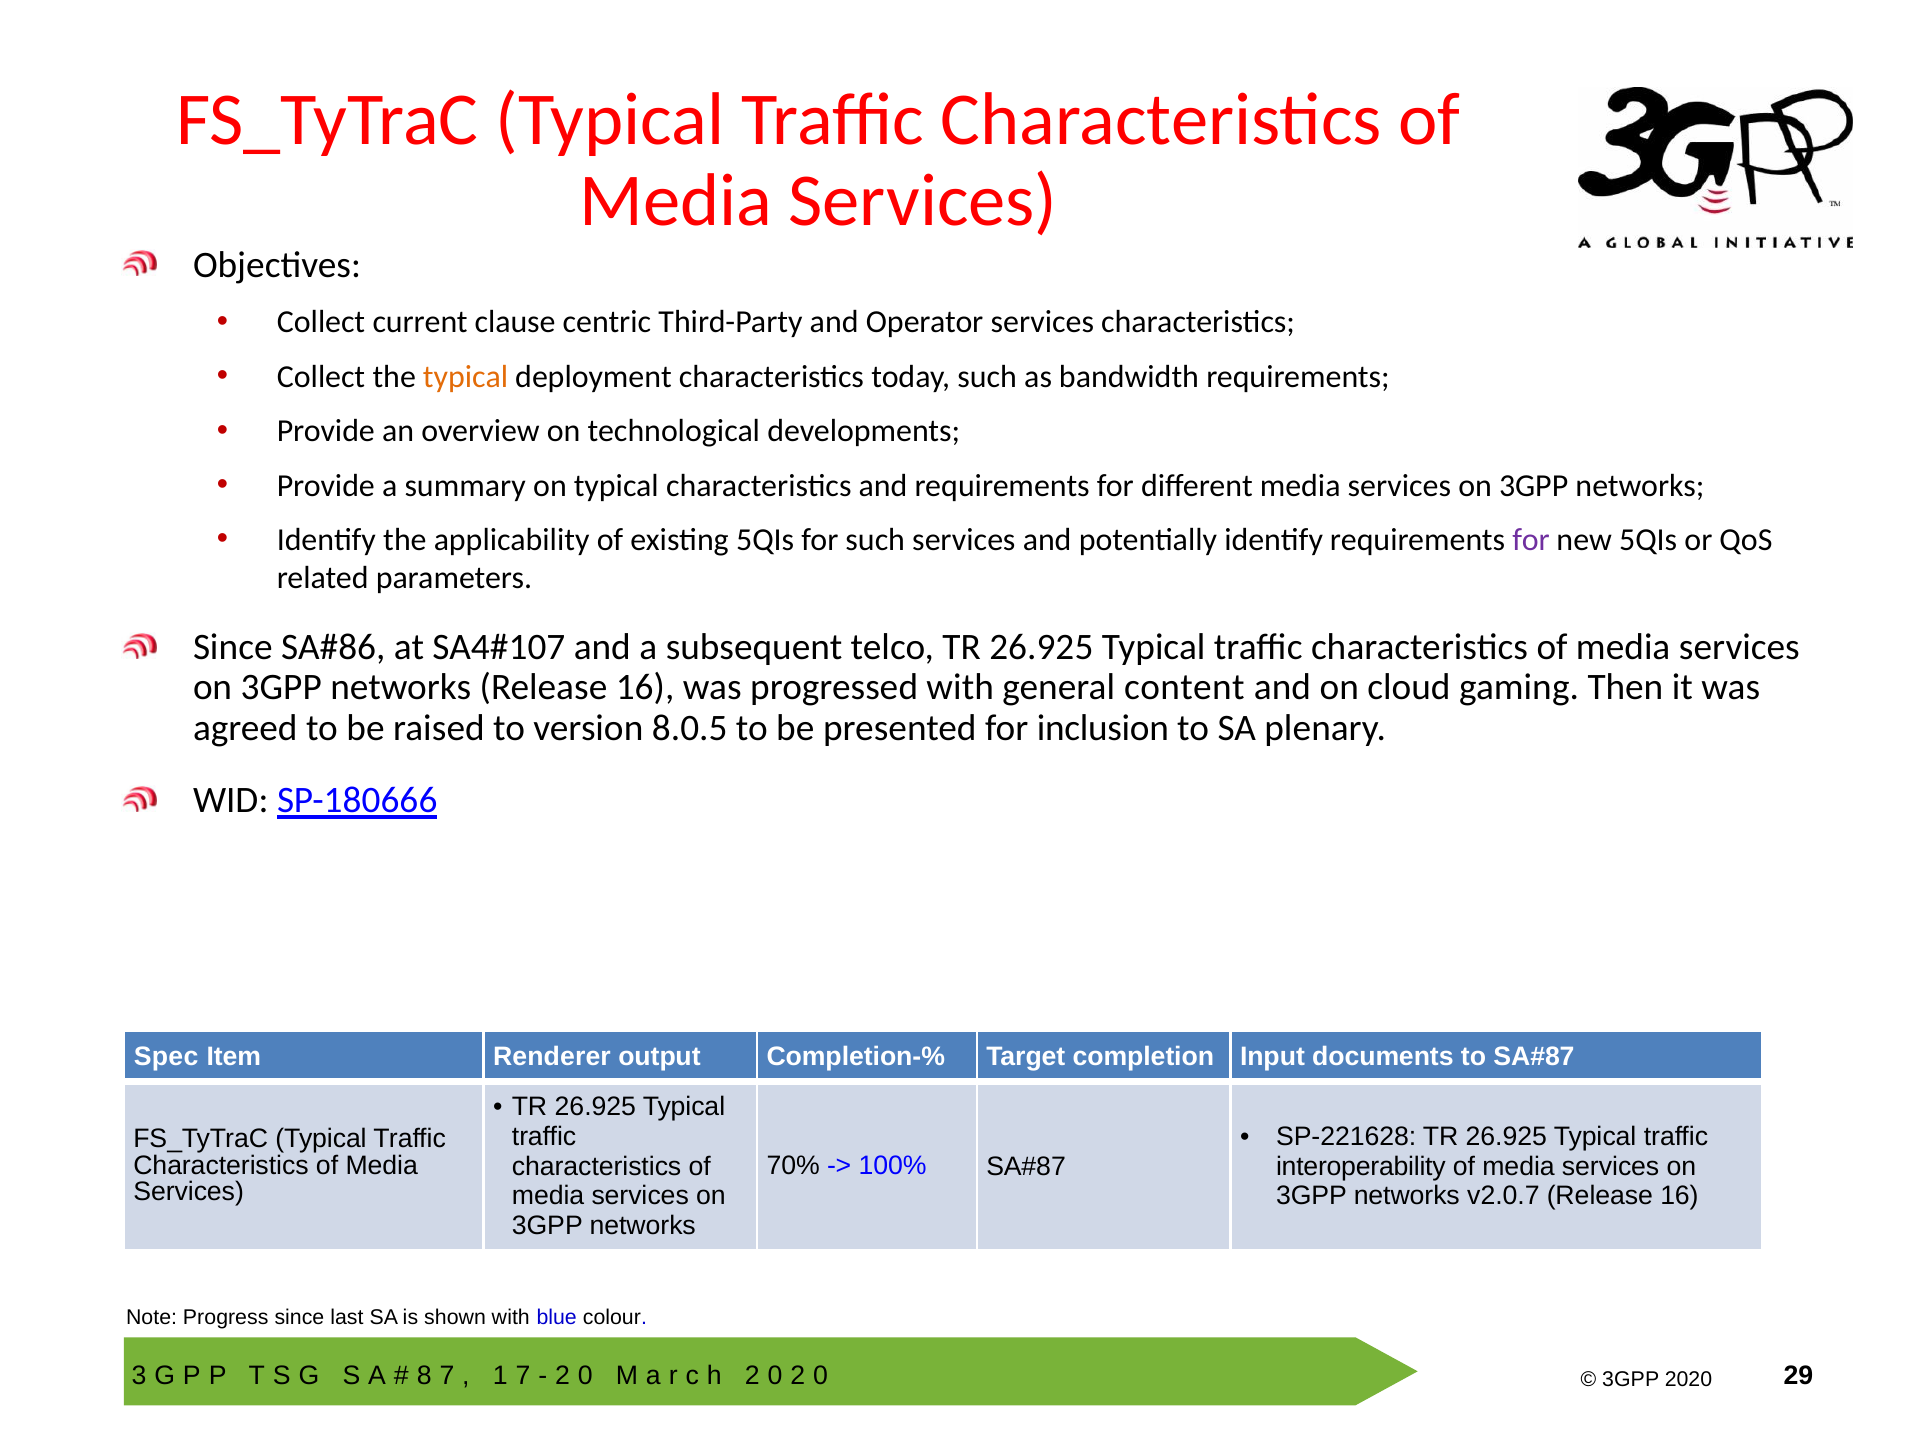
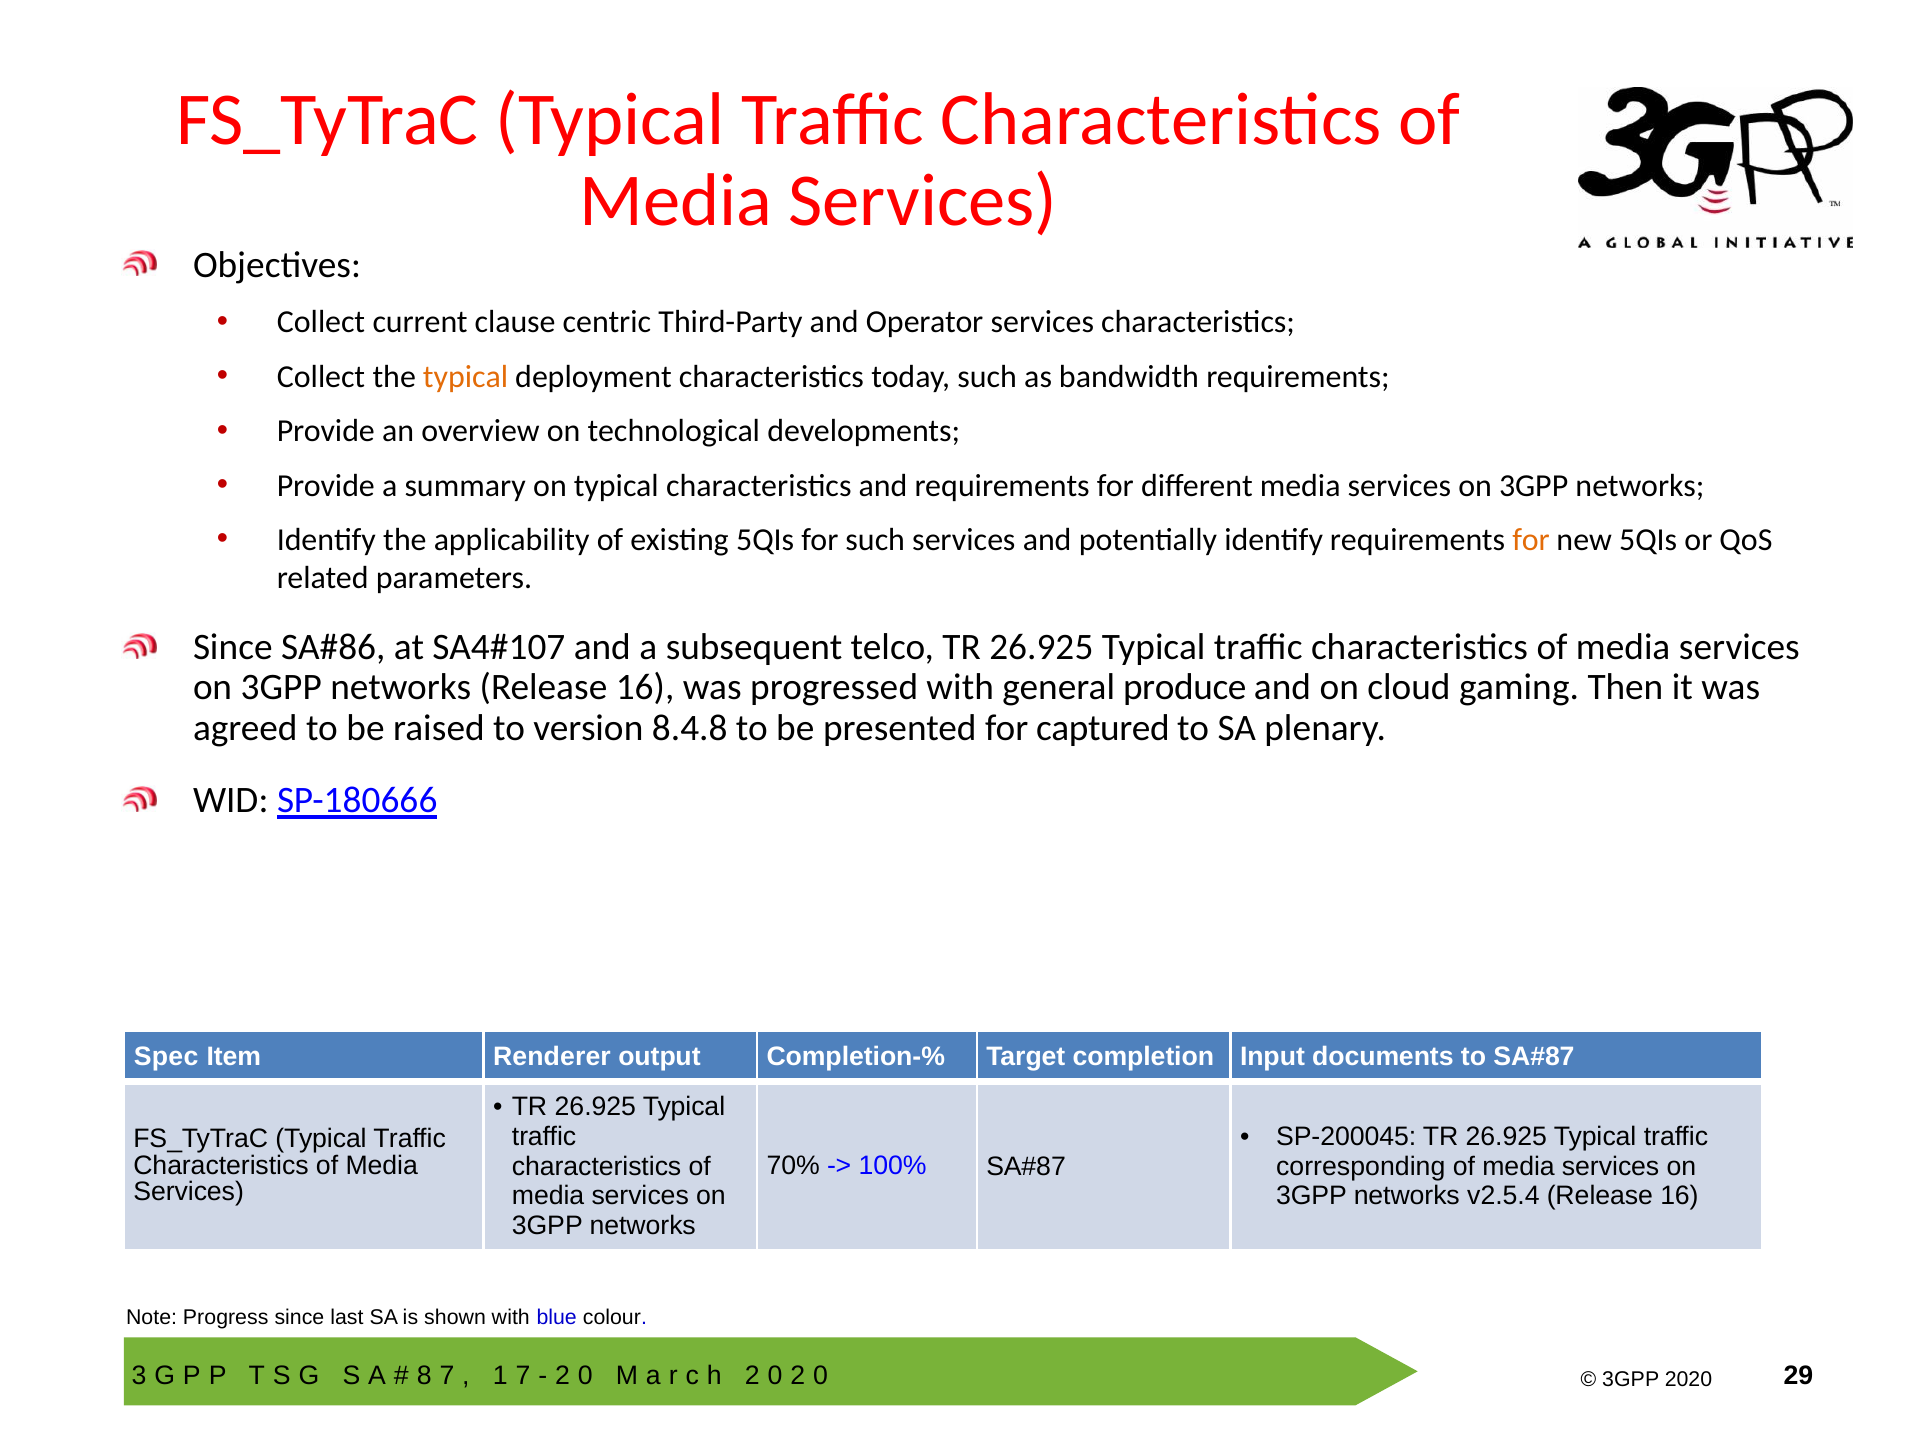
for colour: purple -> orange (1531, 540)
content: content -> produce (1185, 687)
8.0.5: 8.0.5 -> 8.4.8 (690, 728)
inclusion: inclusion -> captured (1103, 728)
SP-221628: SP-221628 -> SP-200045 (1346, 1136)
interoperability: interoperability -> corresponding (1361, 1166)
v2.0.7: v2.0.7 -> v2.5.4 (1503, 1196)
